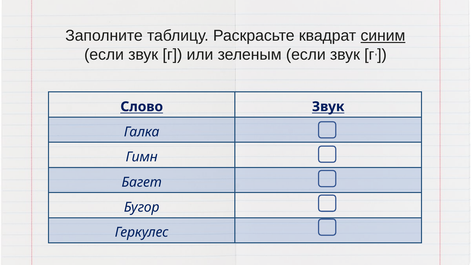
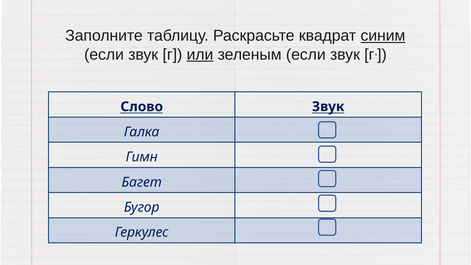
или underline: none -> present (200, 55)
